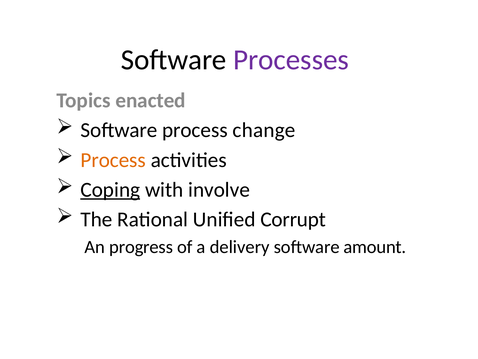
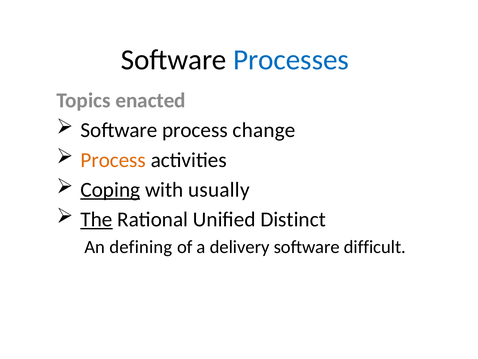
Processes colour: purple -> blue (291, 60)
involve: involve -> usually (219, 190)
The underline: none -> present (96, 219)
Corrupt: Corrupt -> Distinct (293, 219)
progress: progress -> defining (141, 247)
amount: amount -> difficult (375, 247)
